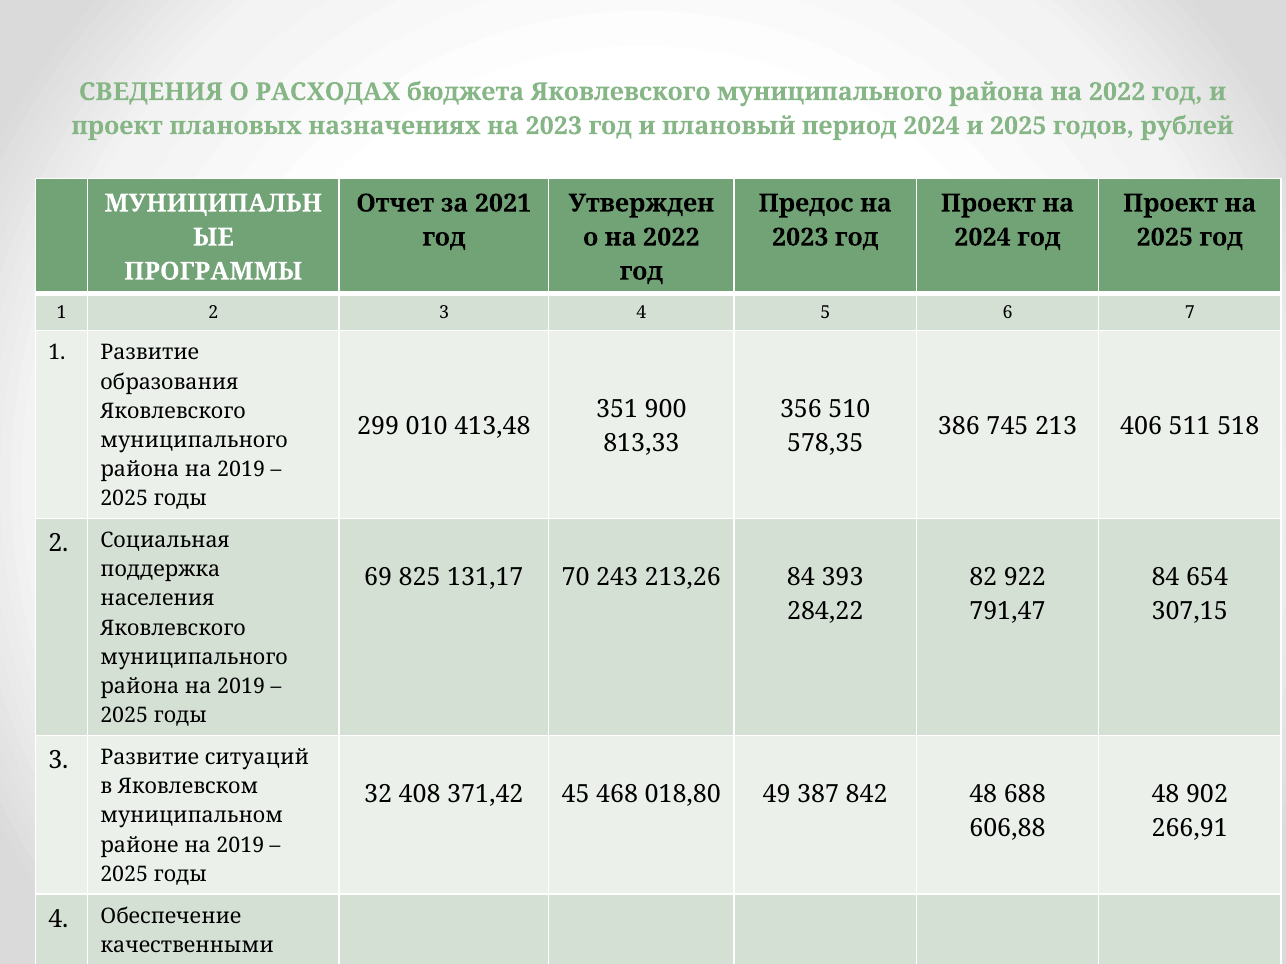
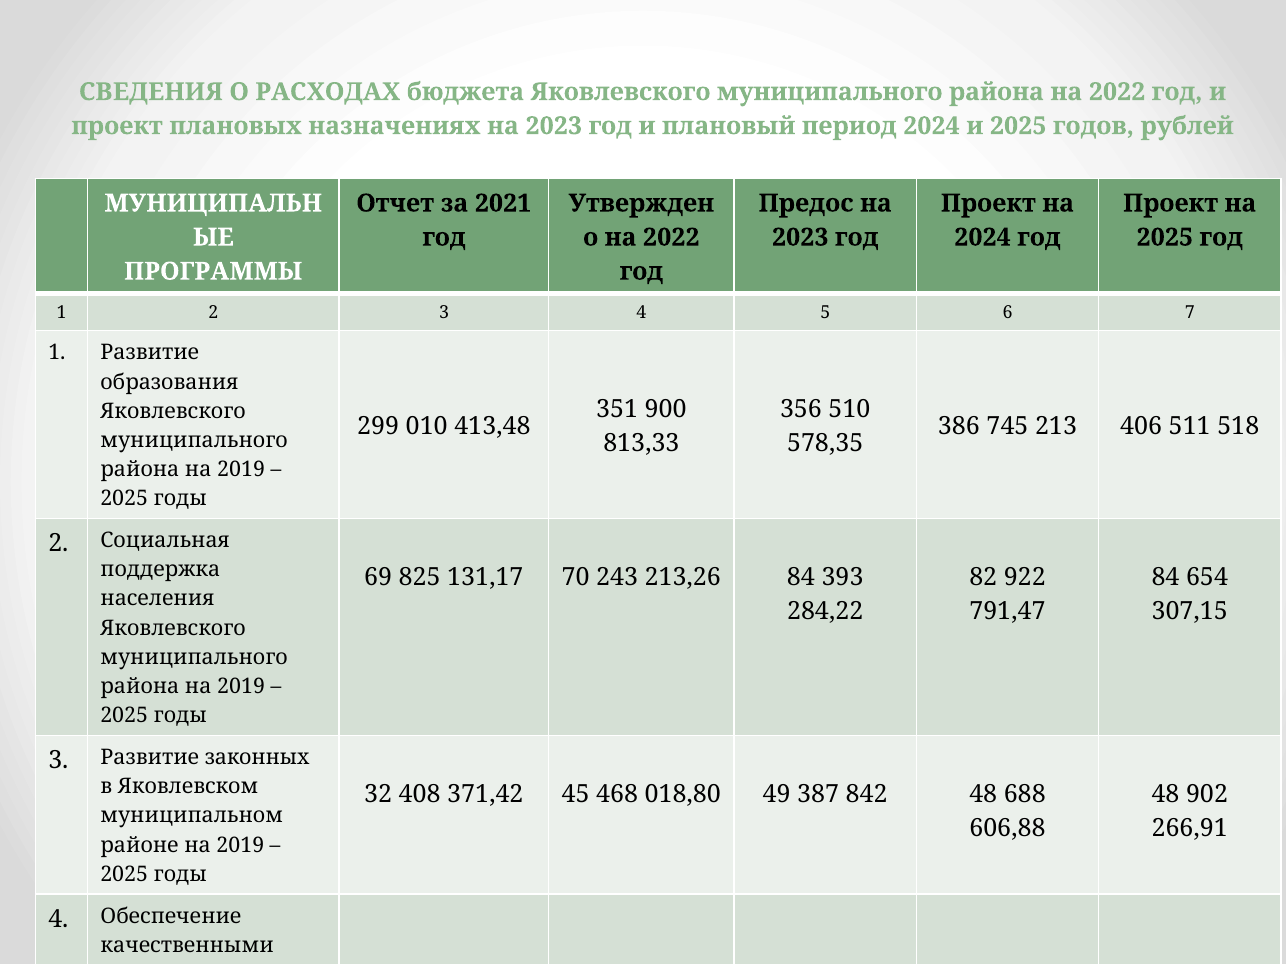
ситуаций: ситуаций -> законных (257, 758)
